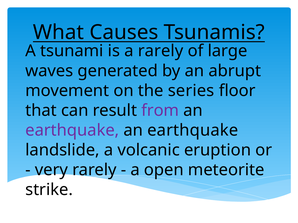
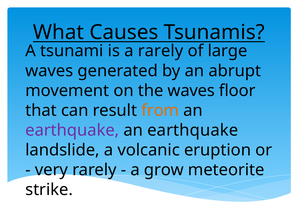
the series: series -> waves (191, 91)
from colour: purple -> orange (160, 111)
open: open -> grow (164, 170)
